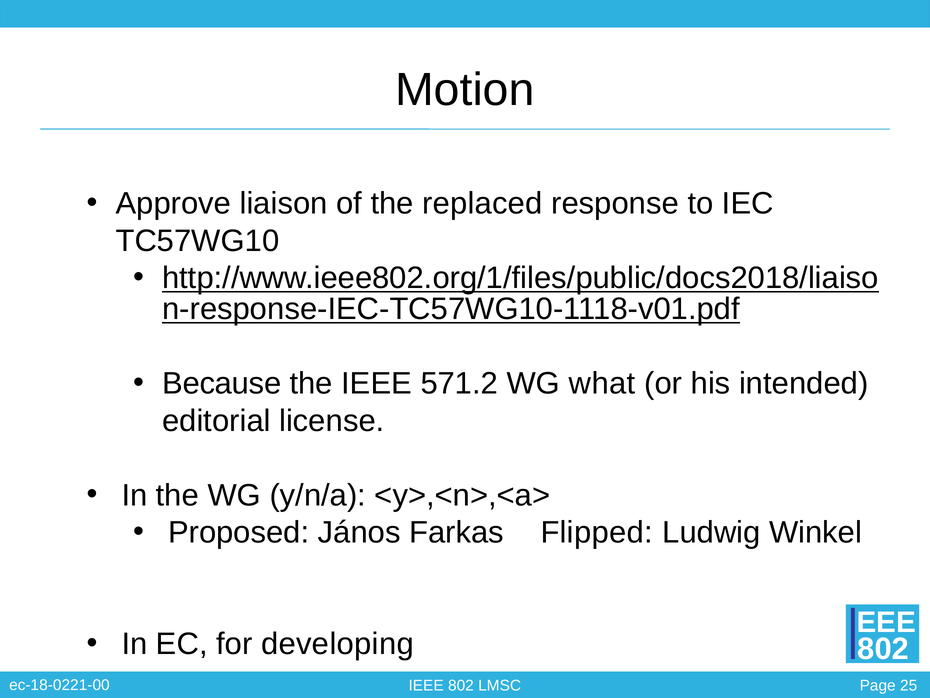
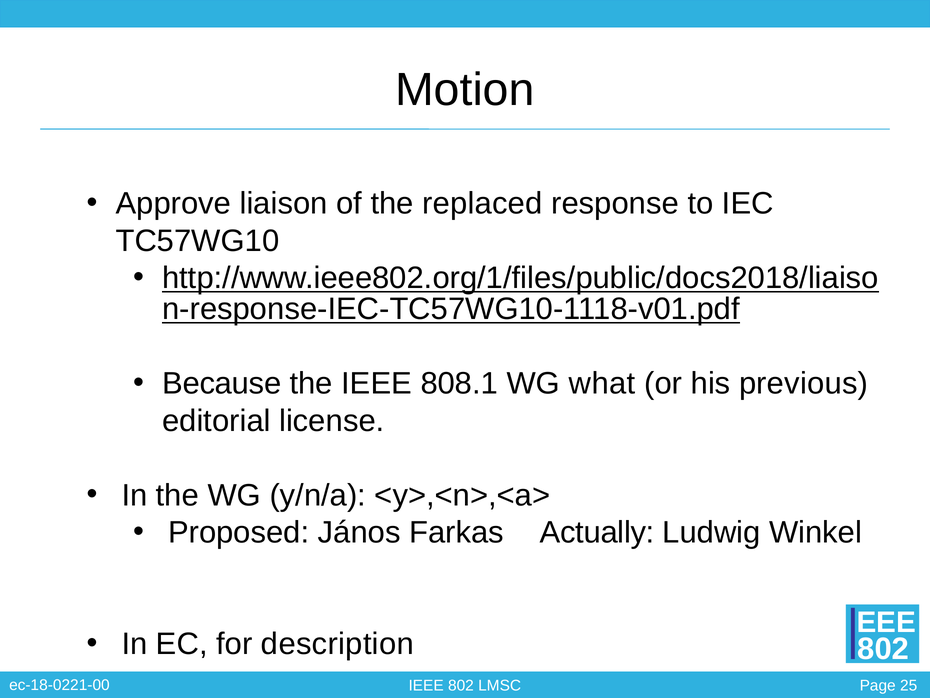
571.2: 571.2 -> 808.1 (459, 383)
intended: intended -> previous (804, 383)
Flipped: Flipped -> Actually (597, 532)
developing: developing -> description (337, 644)
